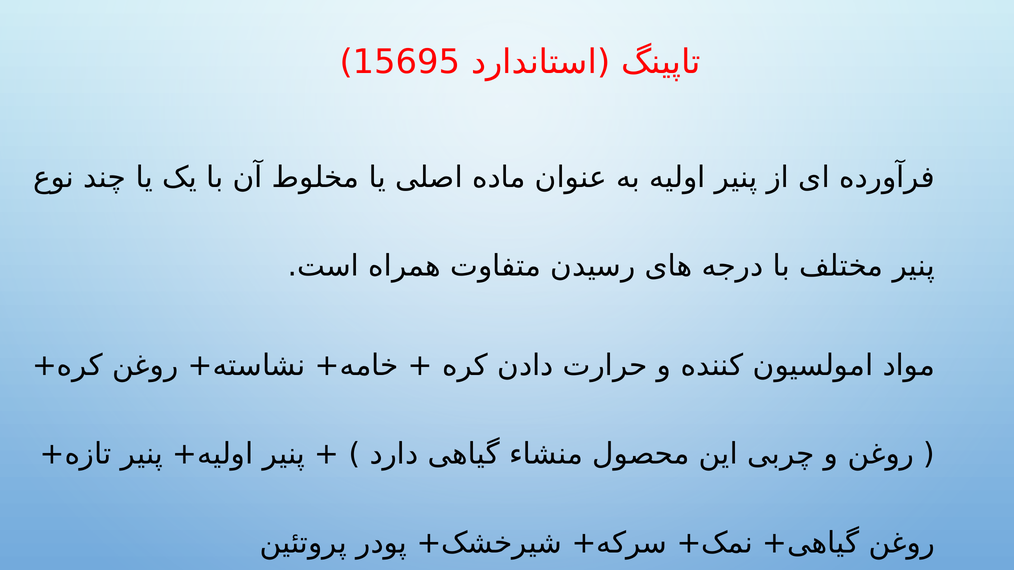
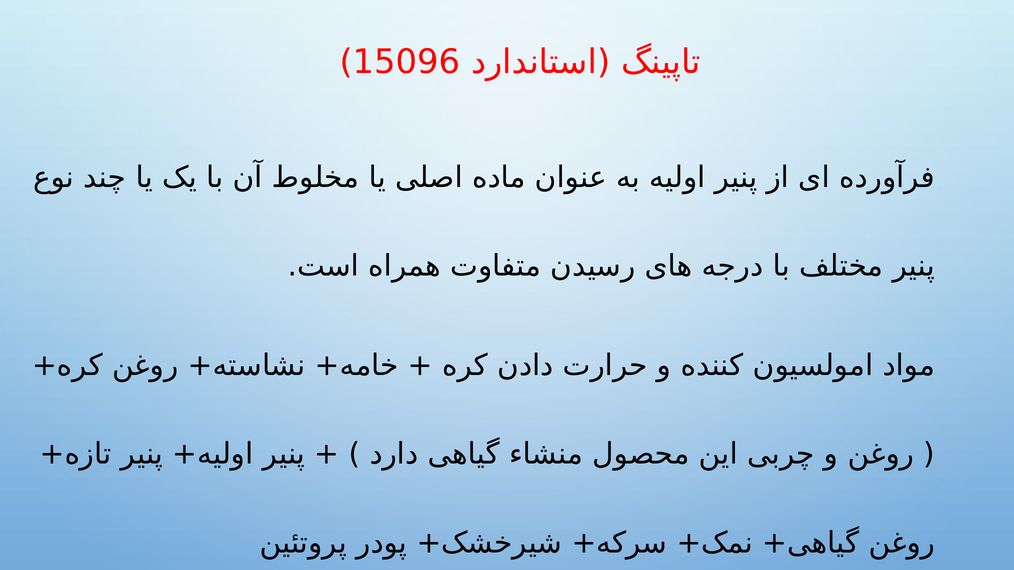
15695: 15695 -> 15096 (406, 62)
